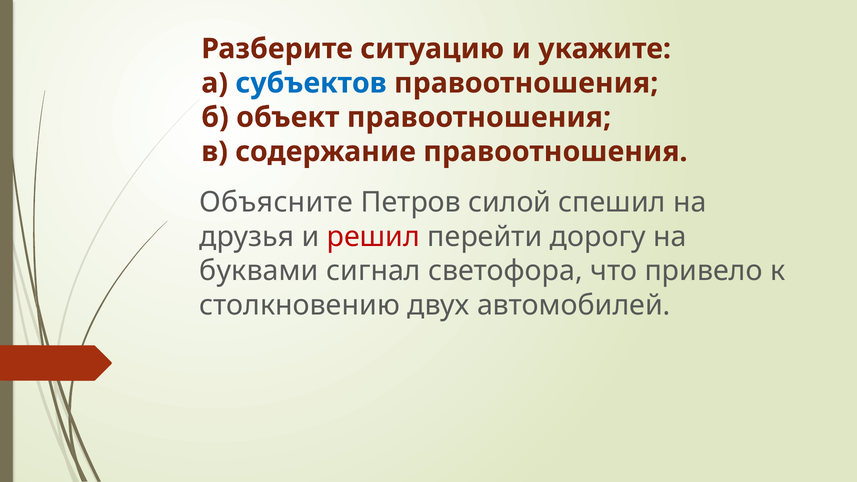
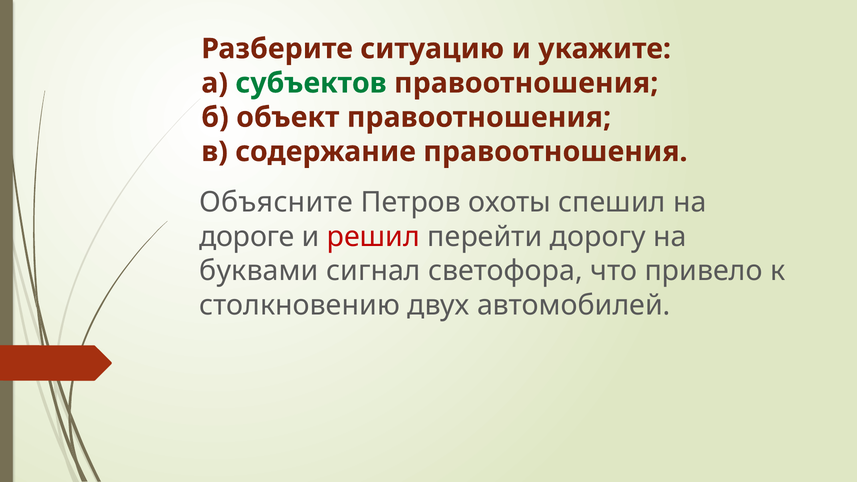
субъектов colour: blue -> green (311, 83)
силой: силой -> охоты (510, 202)
друзья: друзья -> дороге (247, 237)
